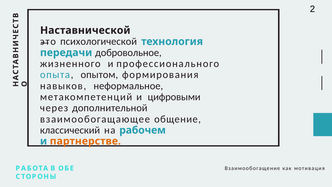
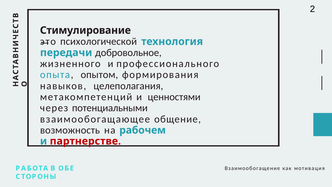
Наставнической: Наставнической -> Стимулирование (85, 30)
неформальное: неформальное -> целеполагания (128, 86)
цифровыми: цифровыми -> ценностями (174, 97)
дополнительной: дополнительной -> потенциальными (110, 108)
классический: классический -> возможность (70, 130)
партнерстве colour: orange -> red (85, 141)
